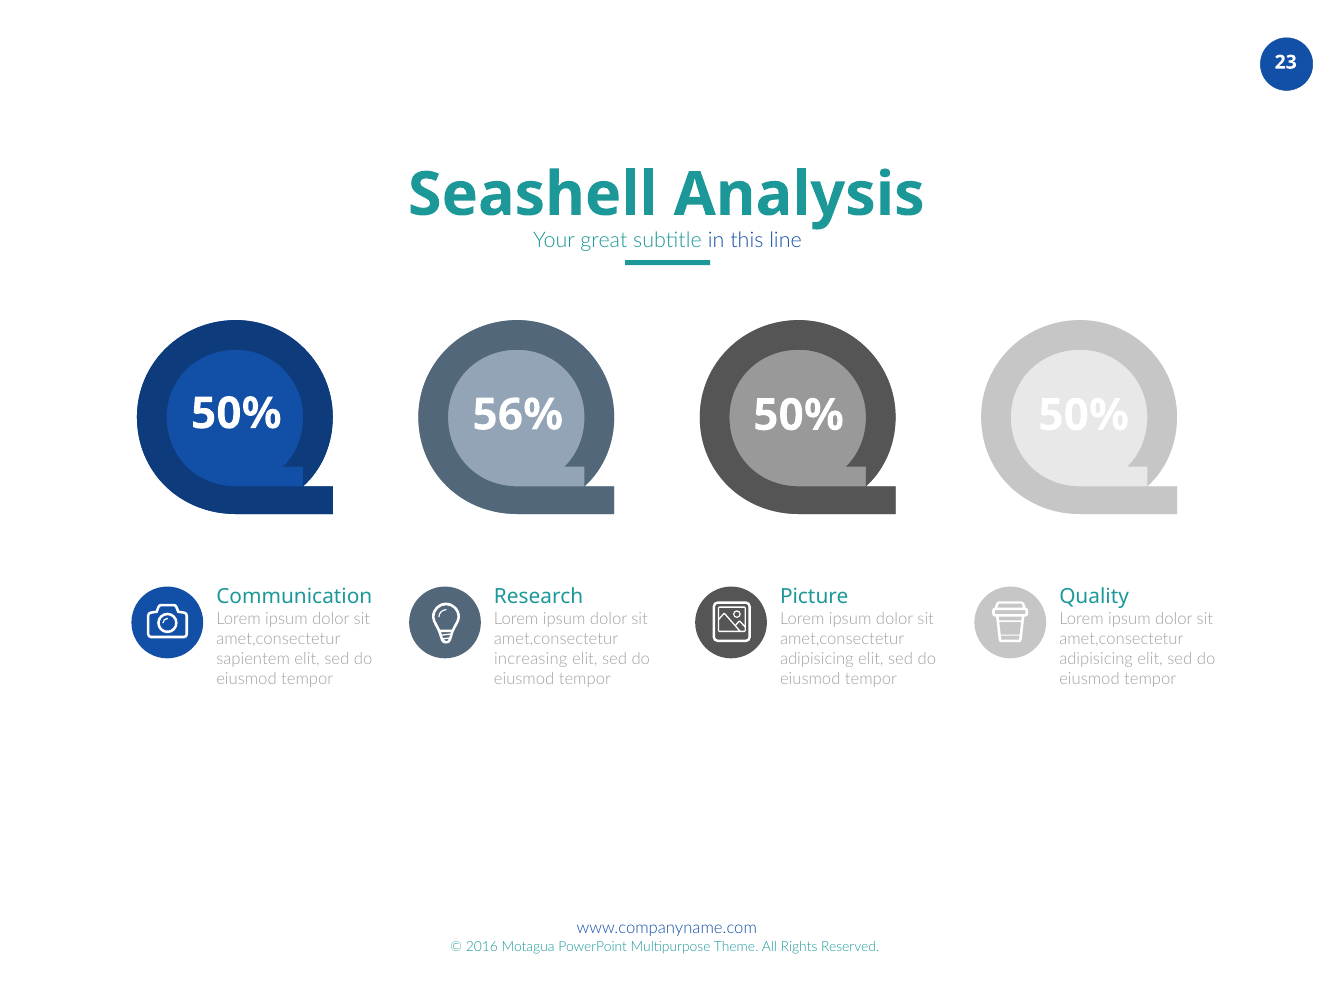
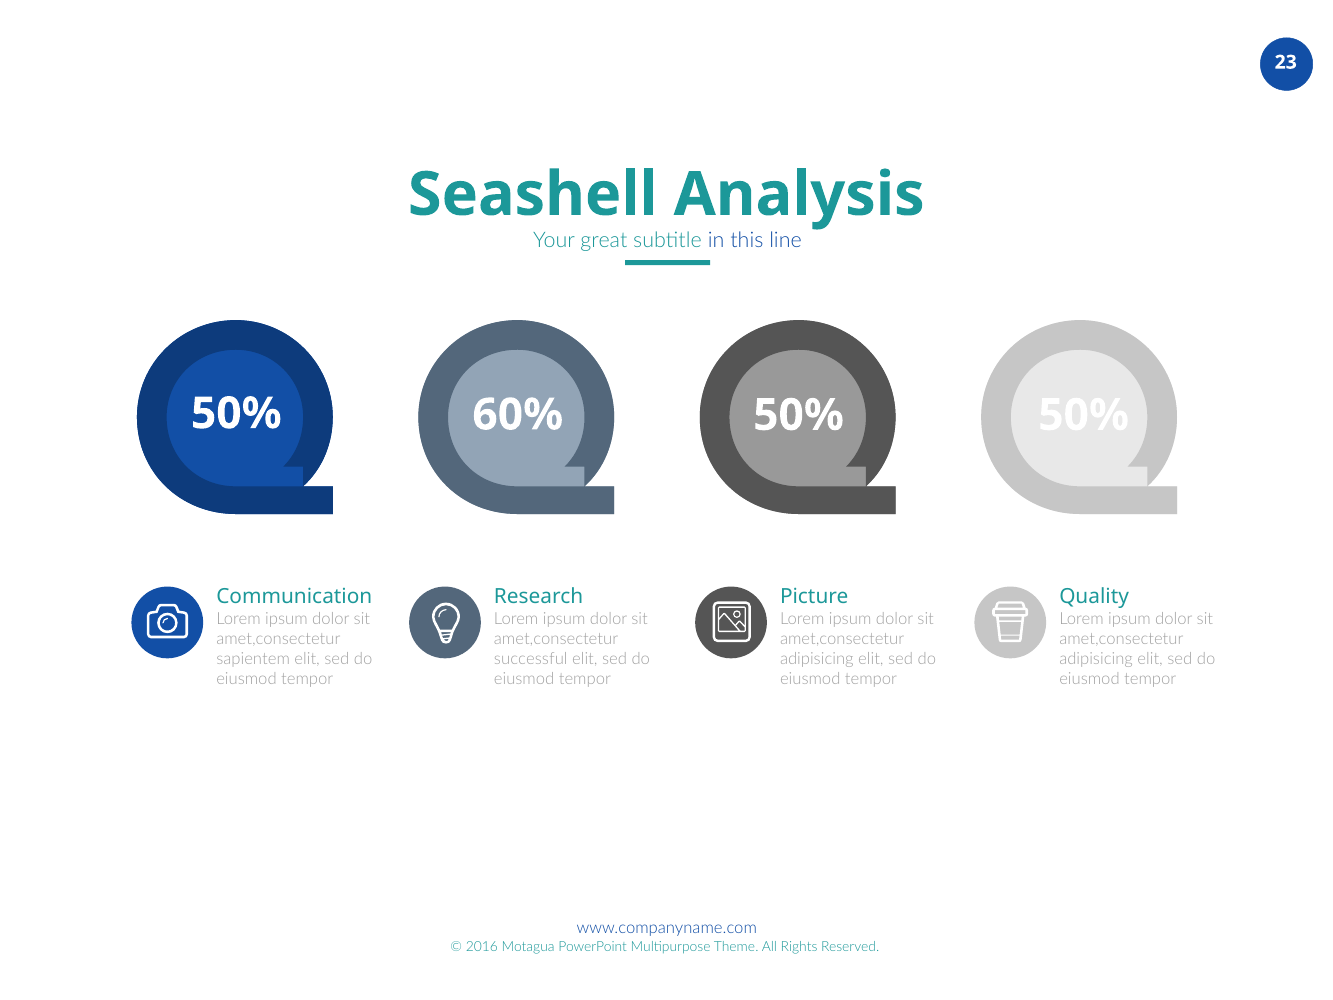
56%: 56% -> 60% (518, 415)
increasing: increasing -> successful (531, 658)
